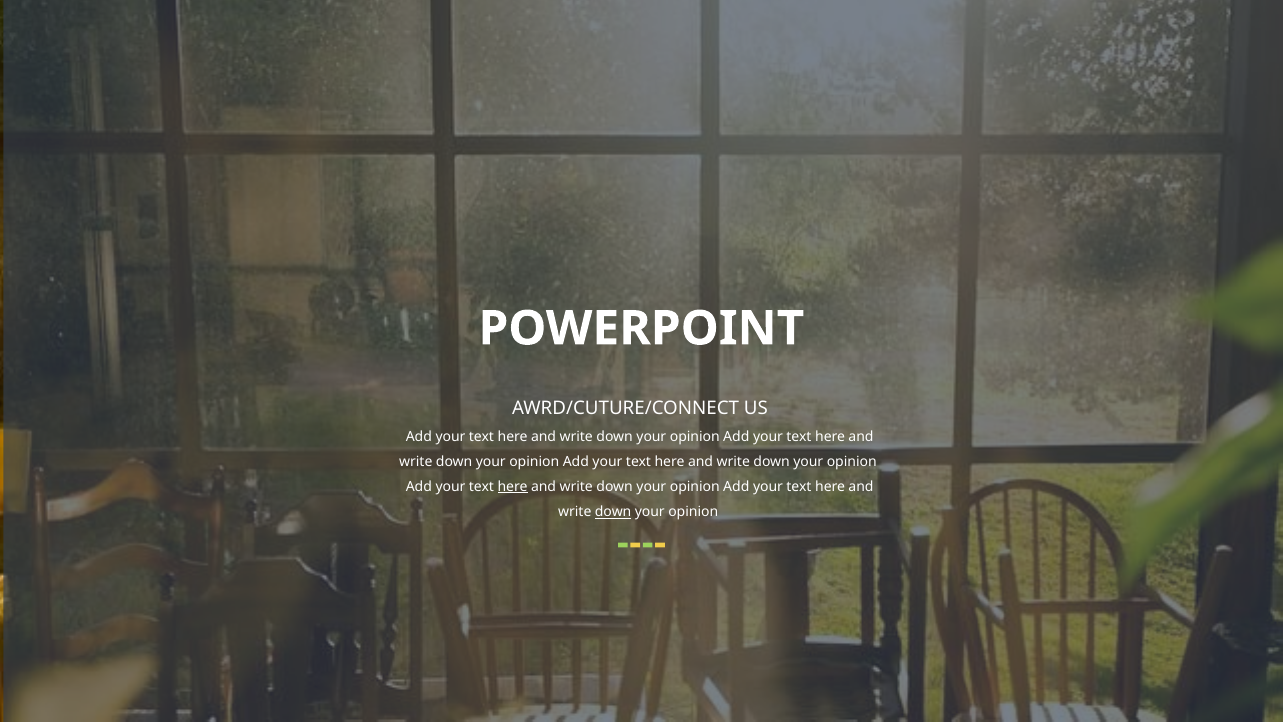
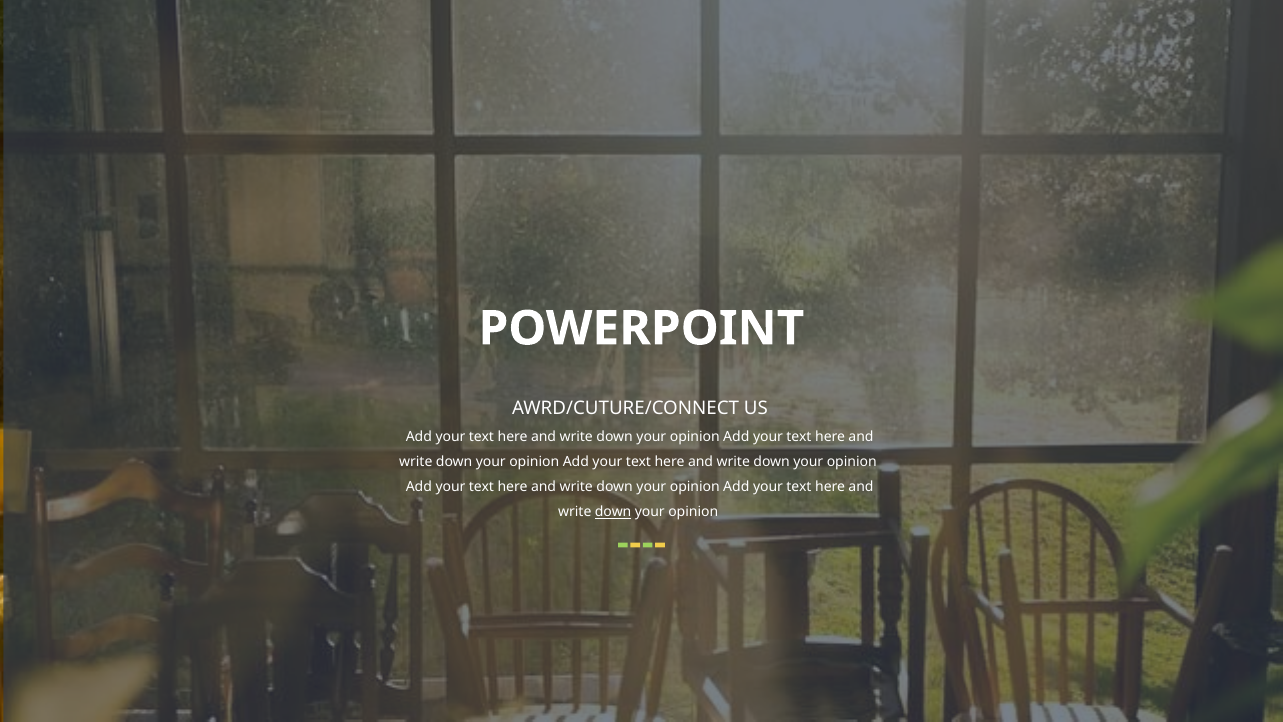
here underline: present -> none (513, 487)
